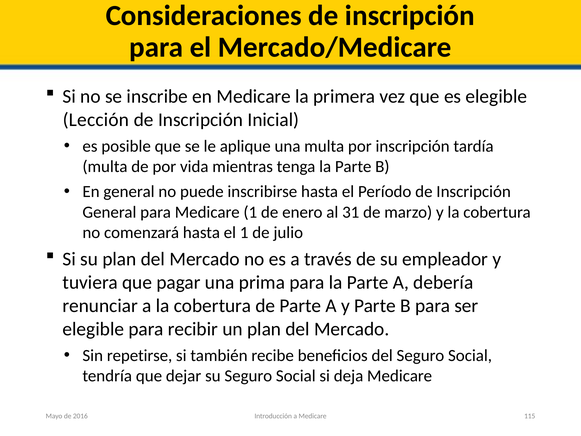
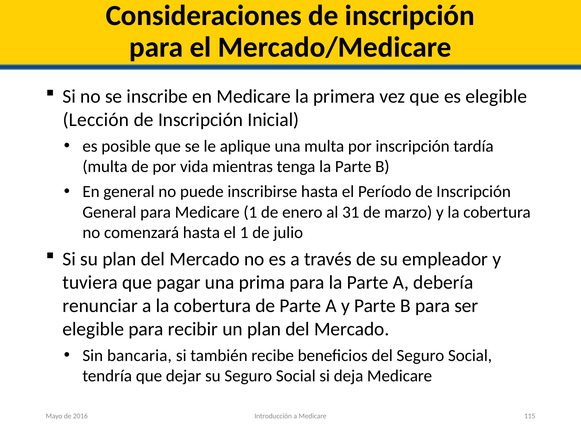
repetirse: repetirse -> bancaria (139, 355)
